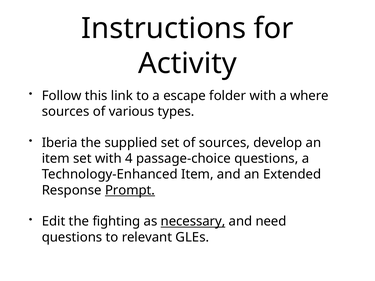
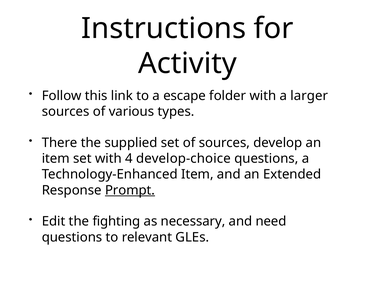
where: where -> larger (309, 96)
Iberia: Iberia -> There (60, 143)
passage-choice: passage-choice -> develop-choice (183, 159)
necessary underline: present -> none (193, 222)
